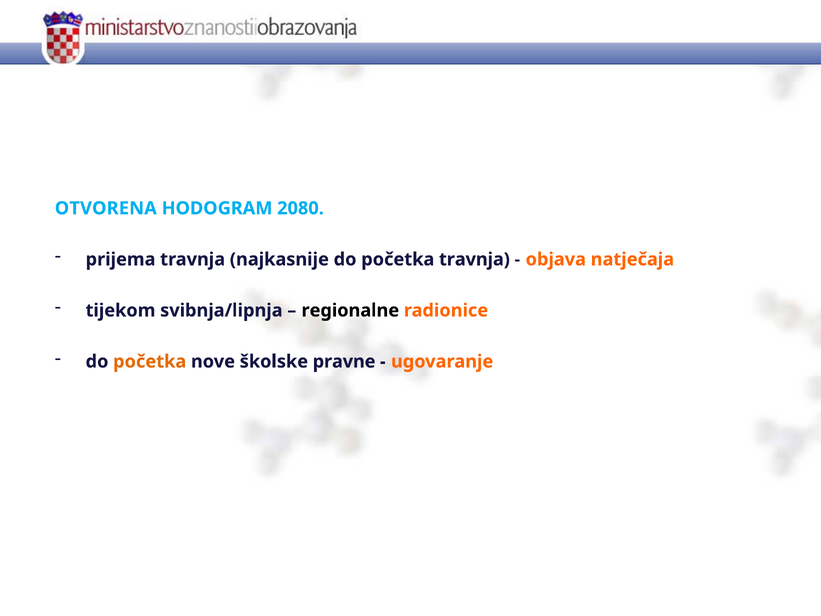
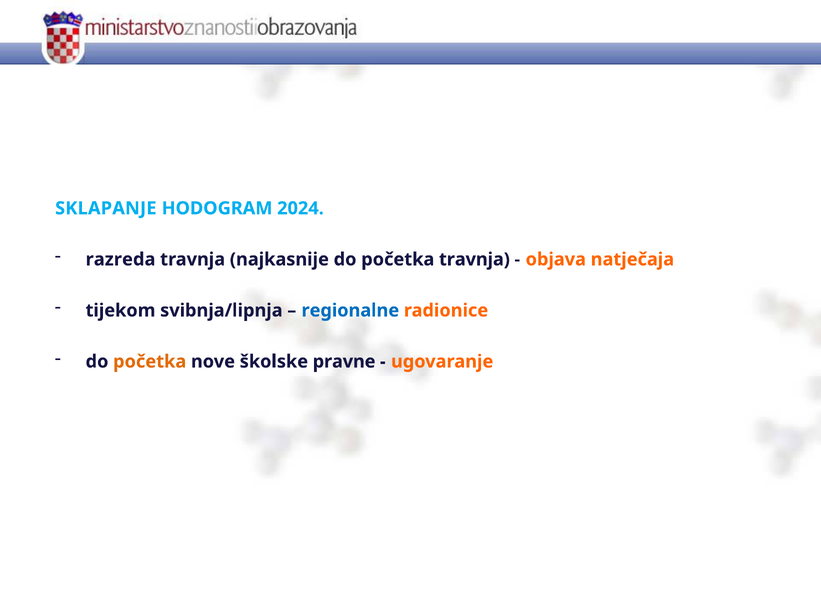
OTVORENA: OTVORENA -> SKLAPANJE (106, 208)
2080: 2080 -> 2024 (300, 208)
prijema: prijema -> razreda (121, 259)
regionalne colour: black -> blue (350, 310)
